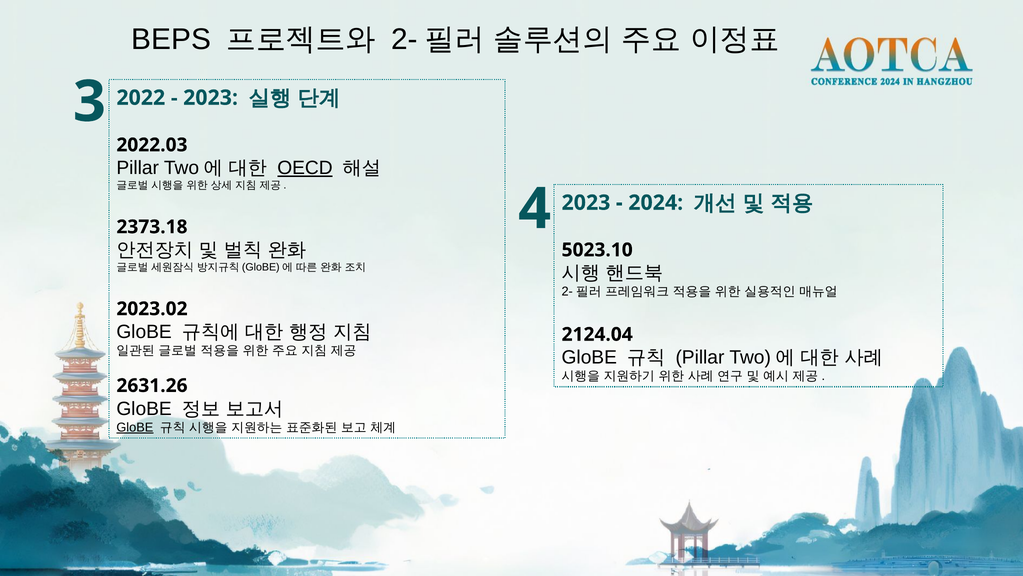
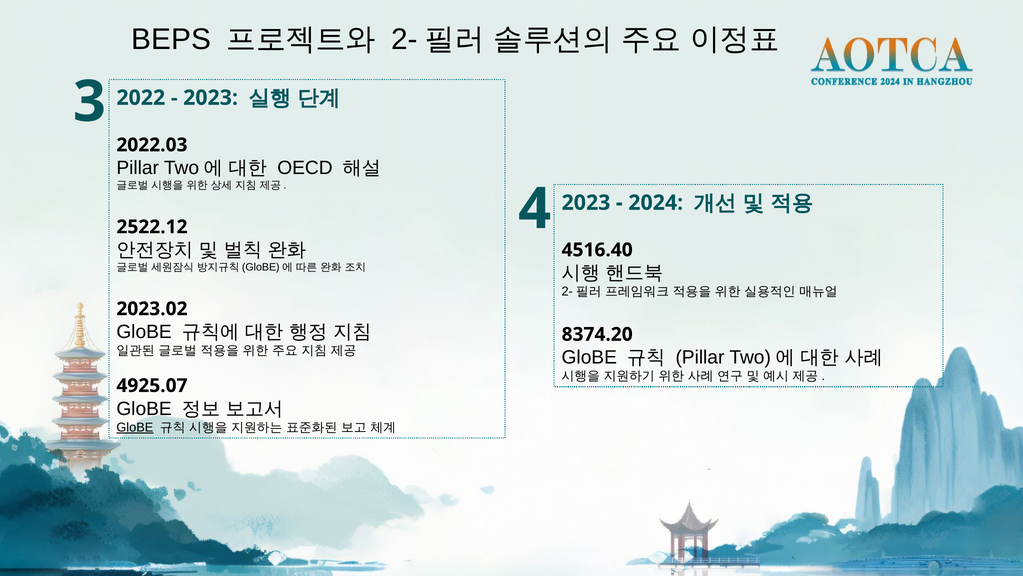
OECD underline: present -> none (305, 168)
2373.18: 2373.18 -> 2522.12 (152, 227)
5023.10: 5023.10 -> 4516.40 (597, 250)
2124.04: 2124.04 -> 8374.20 (597, 334)
2631.26: 2631.26 -> 4925.07 (152, 385)
